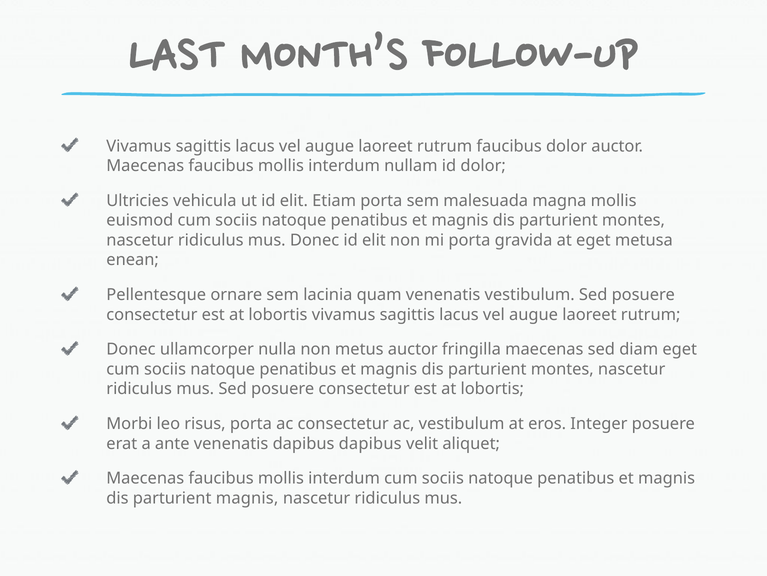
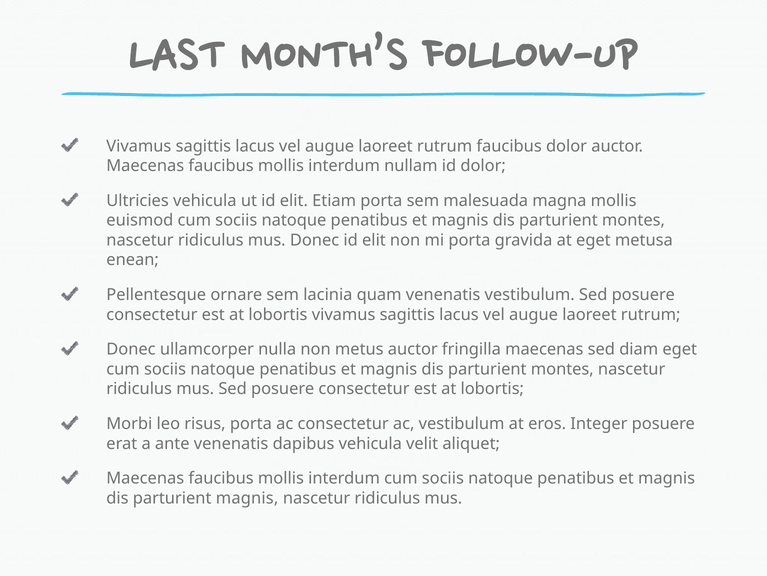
dapibus dapibus: dapibus -> vehicula (370, 443)
